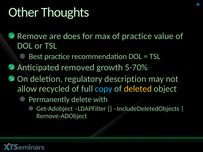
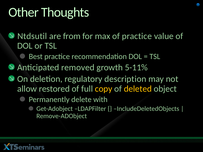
Remove: Remove -> Ntdsutil (32, 36)
does: does -> from (72, 36)
5-70%: 5-70% -> 5-11% (136, 68)
recycled: recycled -> restored (54, 89)
copy colour: light blue -> yellow (104, 89)
